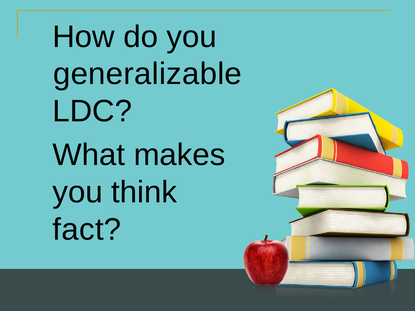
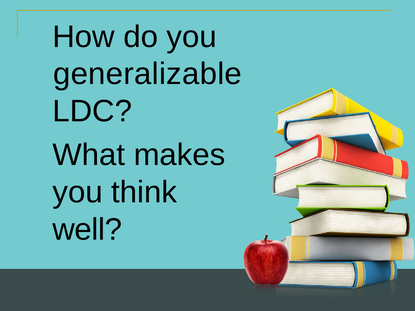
fact: fact -> well (87, 230)
